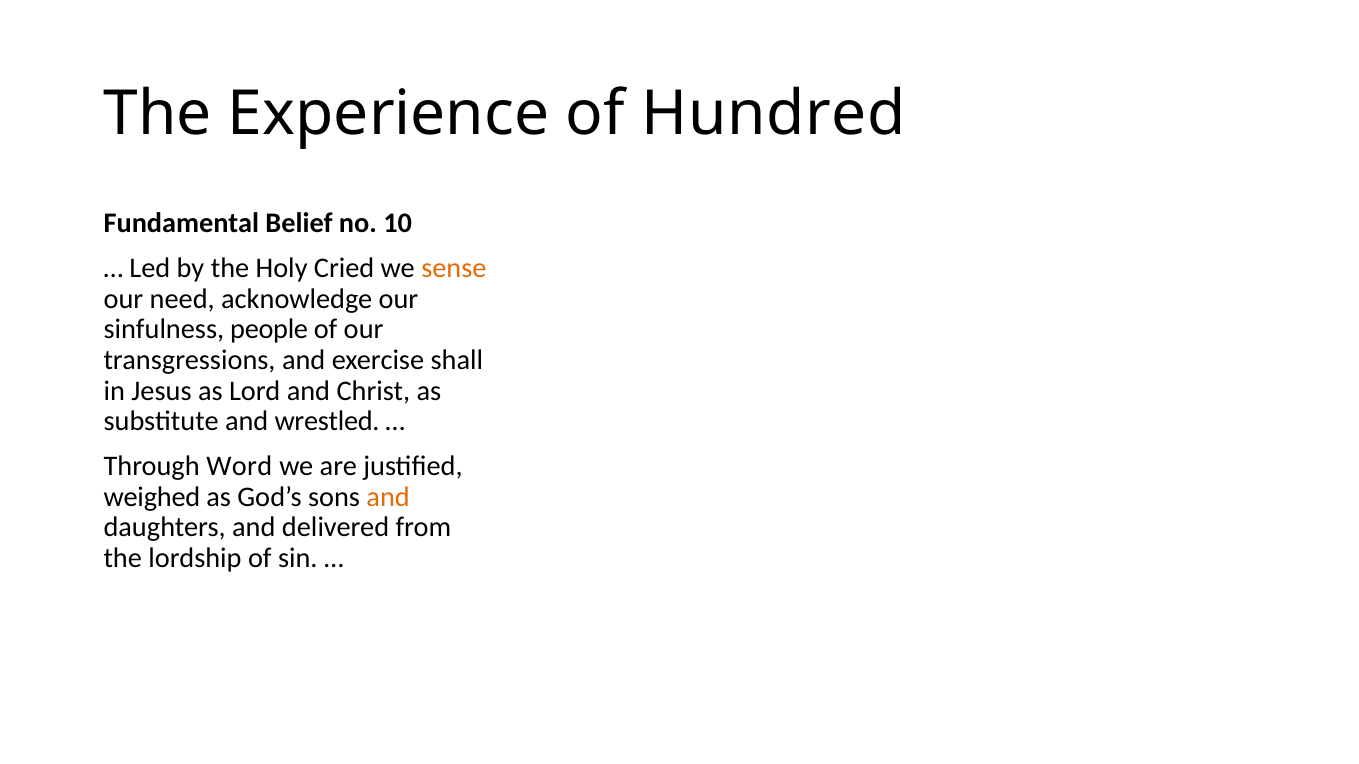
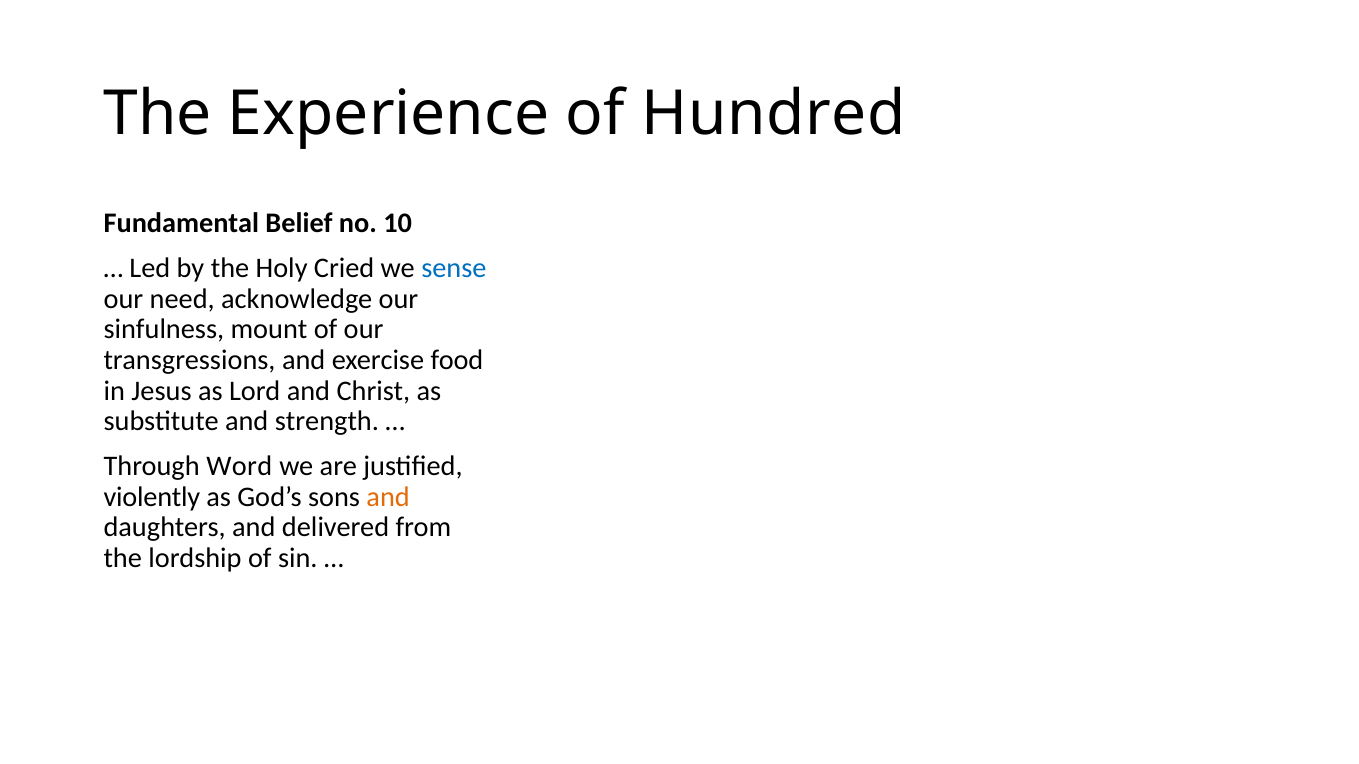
sense colour: orange -> blue (454, 269)
people: people -> mount (269, 330)
shall: shall -> food (457, 360)
wrestled: wrestled -> strength (327, 422)
weighed: weighed -> violently (152, 497)
